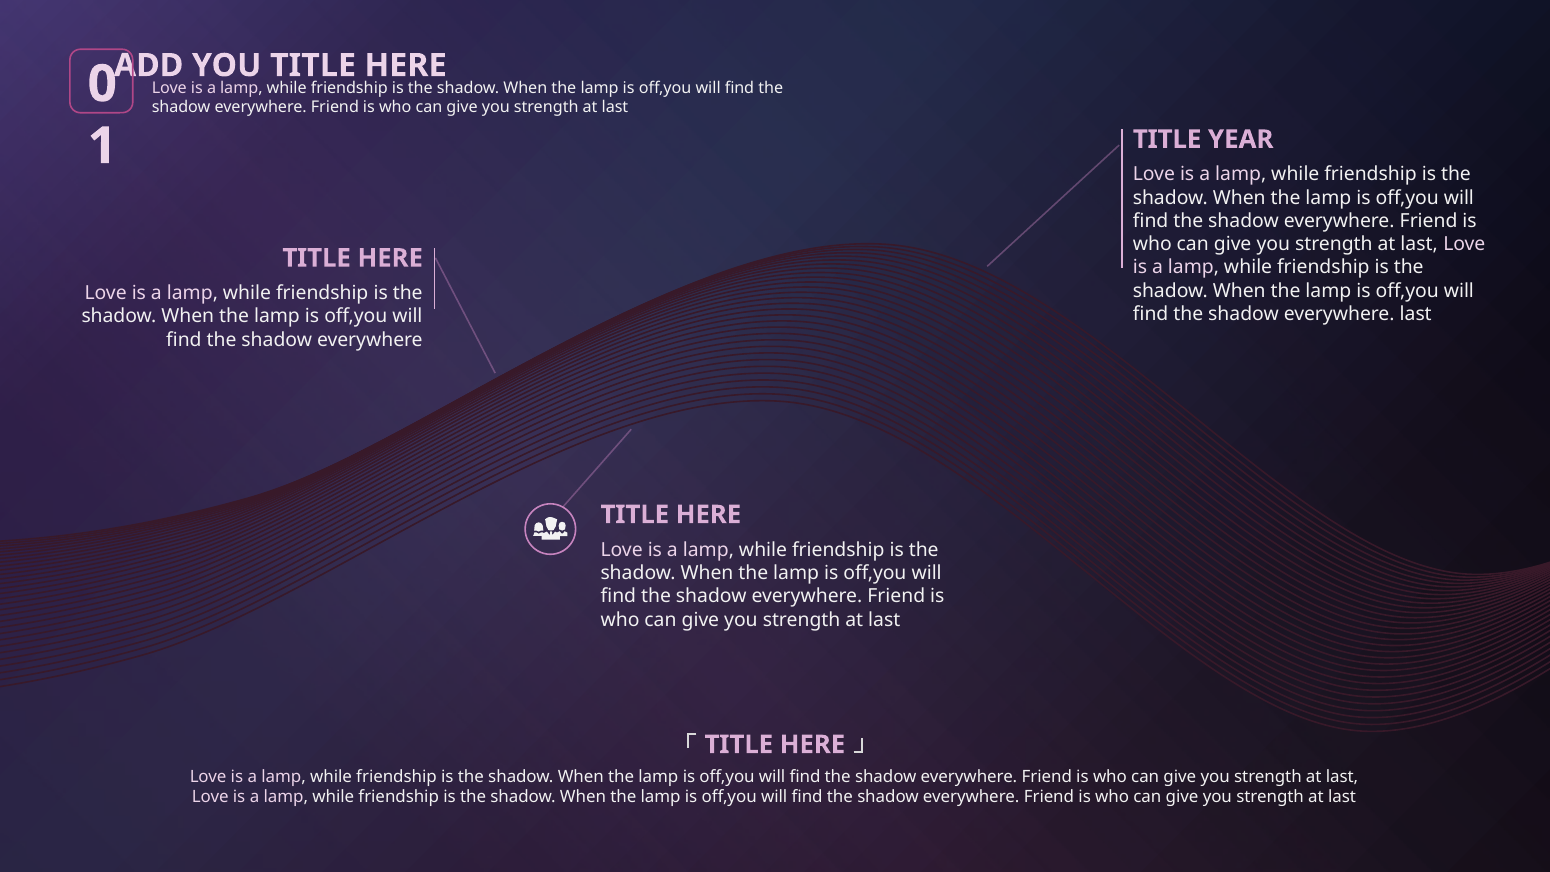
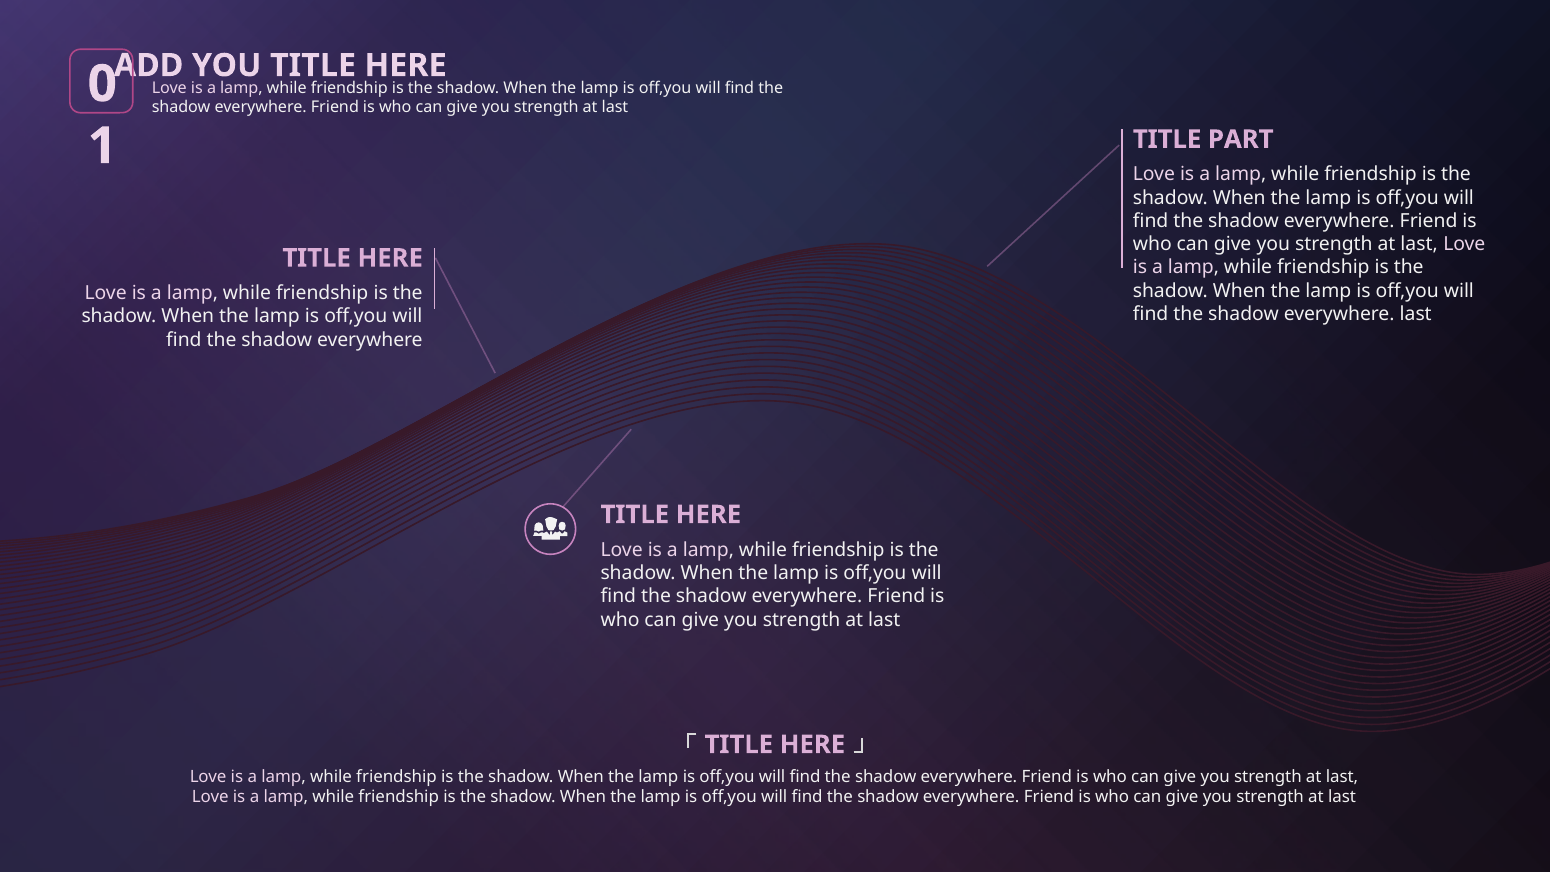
YEAR: YEAR -> PART (1241, 139)
